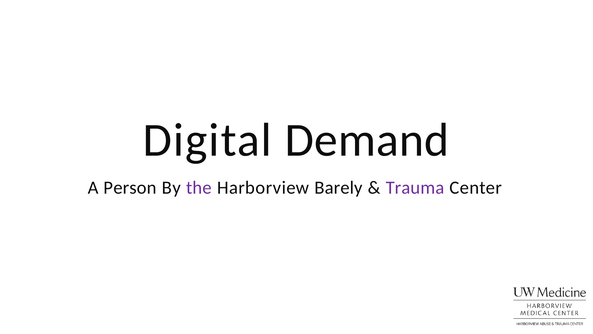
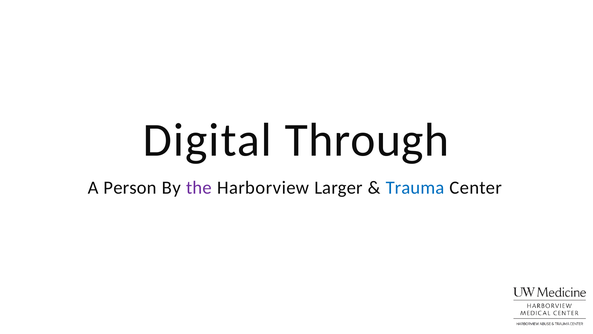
Demand: Demand -> Through (367, 140)
Barely: Barely -> Larger (339, 188)
Trauma colour: purple -> blue (415, 188)
